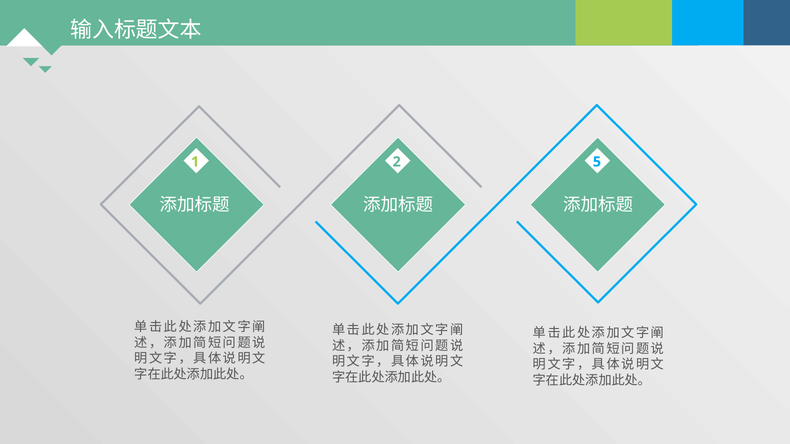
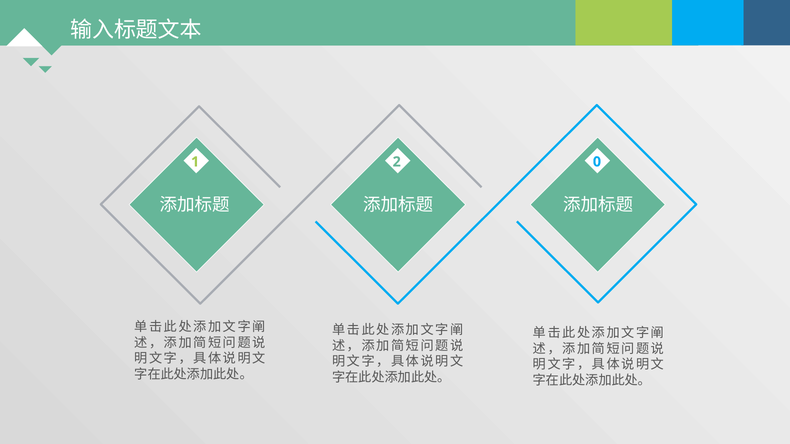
5: 5 -> 0 (597, 162)
